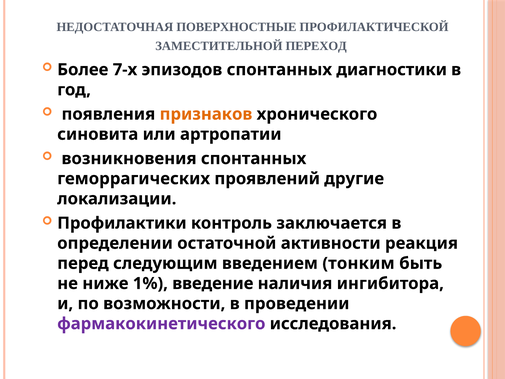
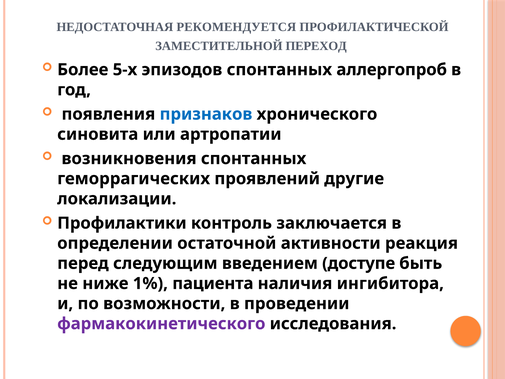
ПОВЕРХНОСТНЫЕ: ПОВЕРХНОСТНЫЕ -> РЕКОМЕНДУЕТСЯ (236, 27)
7-х: 7-х -> 5-х (125, 70)
диагностики: диагностики -> аллергопроб (392, 70)
признаков colour: orange -> blue (206, 114)
тонким: тонким -> доступе (359, 263)
введение: введение -> пациента (213, 283)
